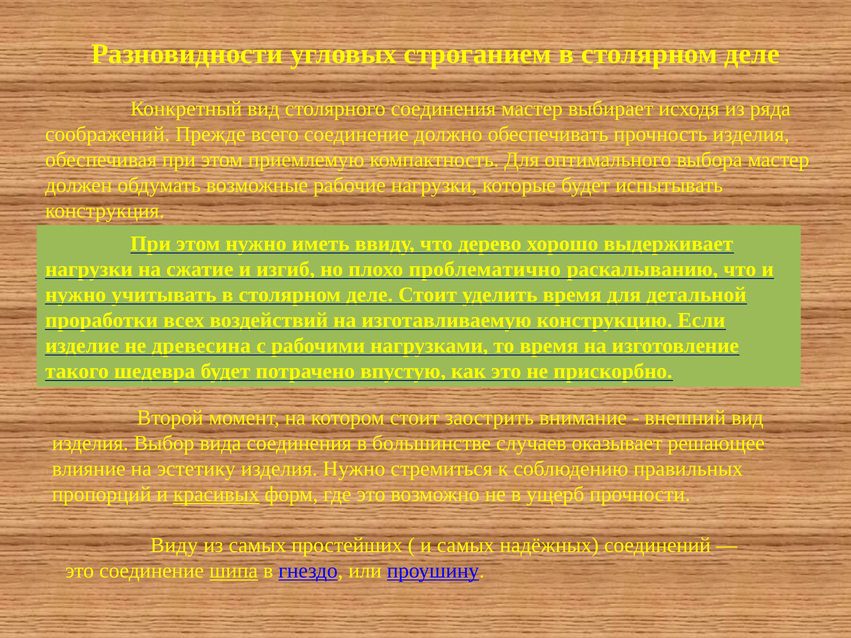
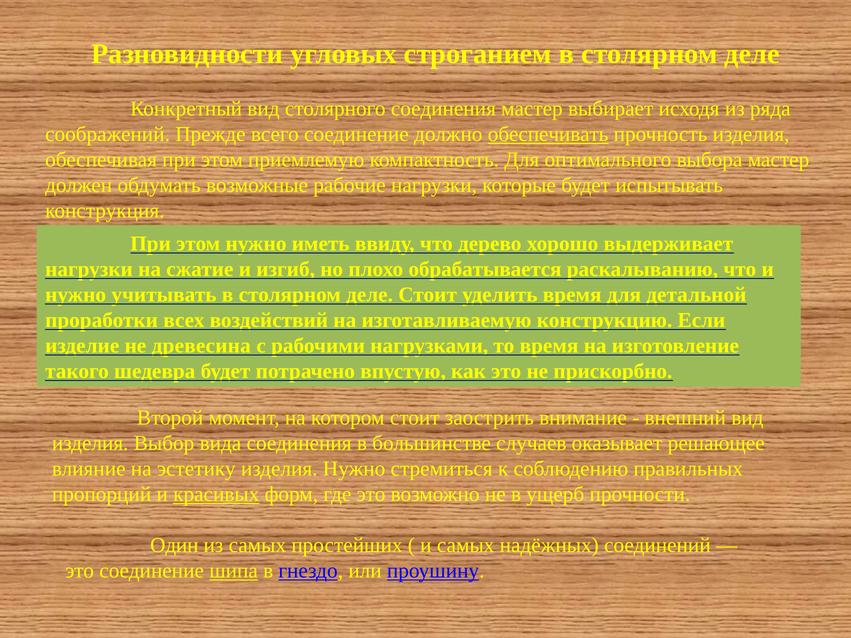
обеспечивать underline: none -> present (548, 134)
проблематично: проблематично -> обрабатывается (485, 269)
Виду: Виду -> Один (174, 545)
